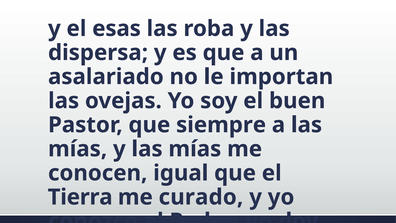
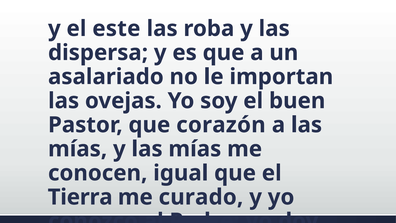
esas: esas -> este (116, 29)
siempre: siempre -> corazón (221, 125)
